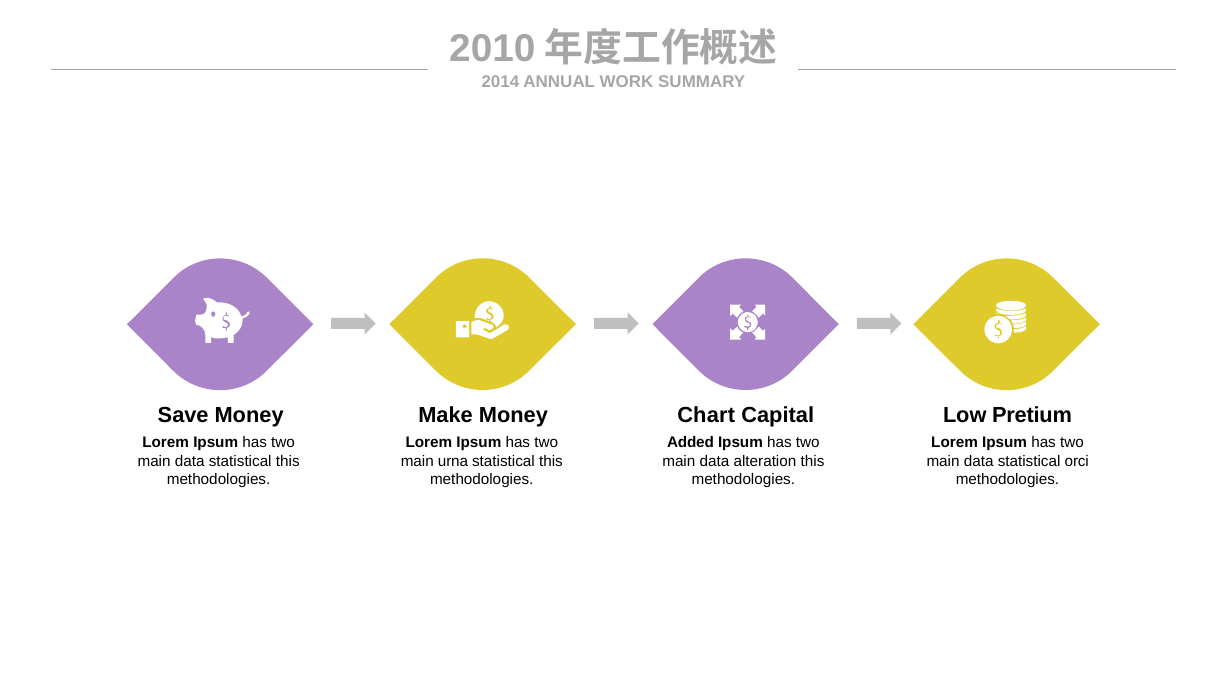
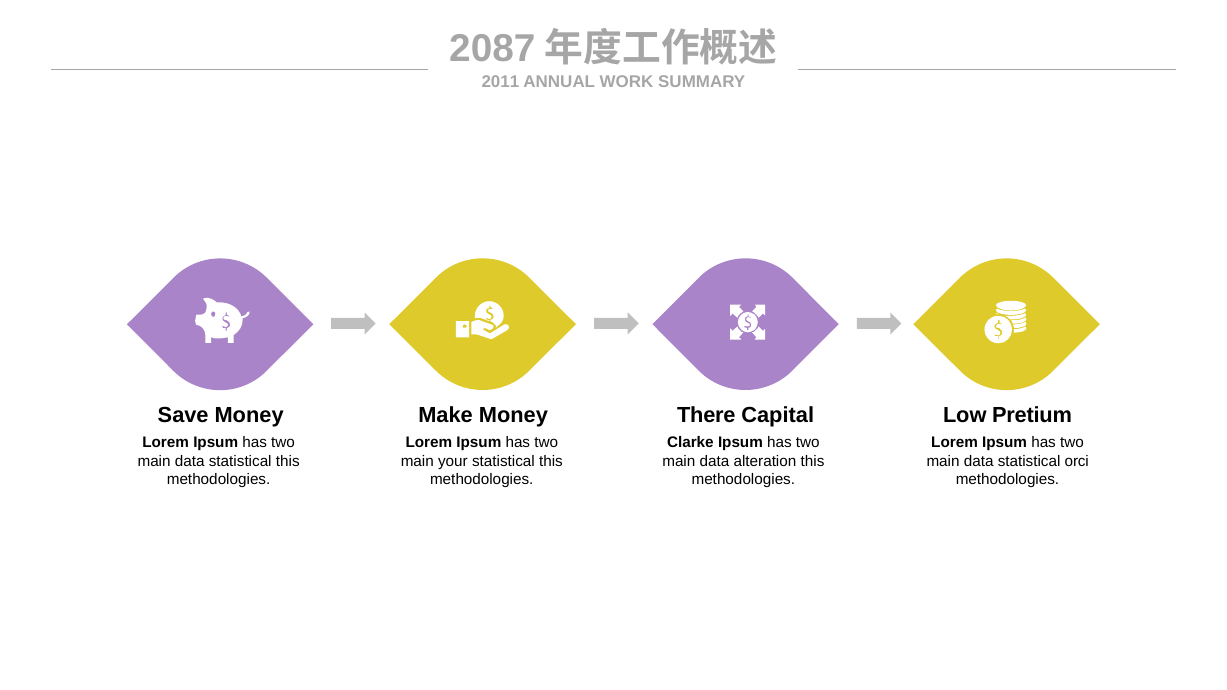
2010: 2010 -> 2087 (492, 48)
2014: 2014 -> 2011 (500, 82)
Chart: Chart -> There (706, 415)
Added: Added -> Clarke (690, 443)
urna: urna -> your (453, 461)
